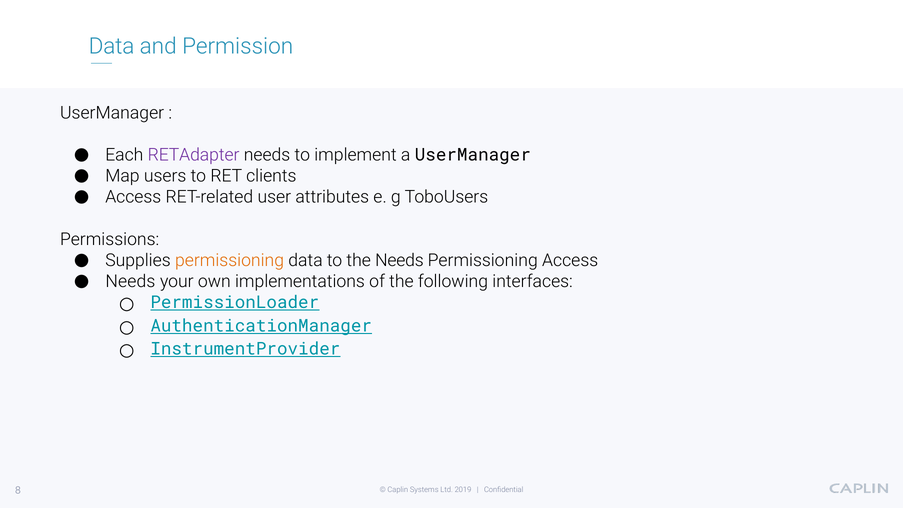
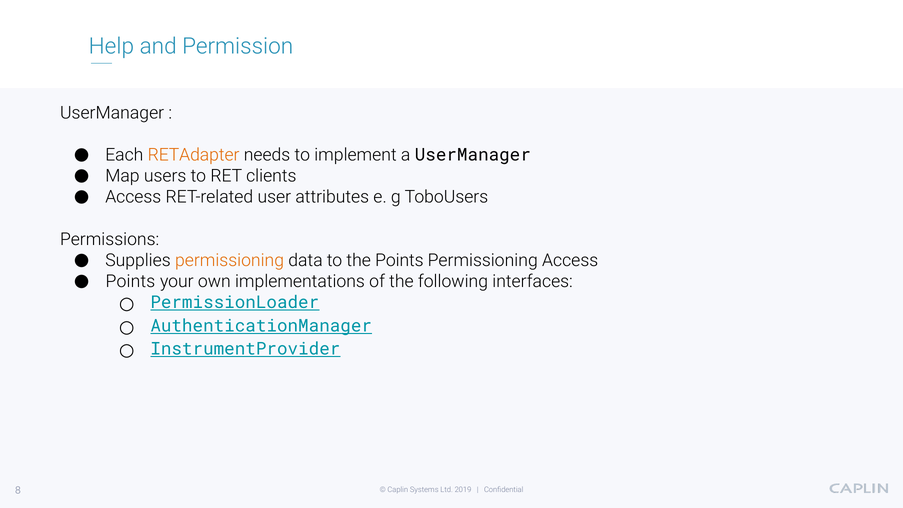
Data: Data -> Help (111, 46)
RETAdapter colour: purple -> orange (194, 155)
the Needs: Needs -> Points (399, 260)
Needs: Needs -> Points (130, 281)
